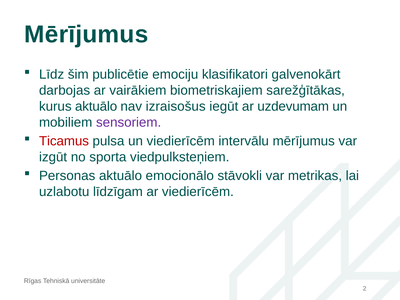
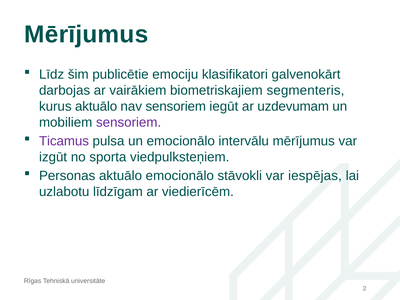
sarežģītākas: sarežģītākas -> segmenteris (305, 91)
nav izraisošus: izraisošus -> sensoriem (176, 107)
Ticamus colour: red -> purple (64, 141)
un viedierīcēm: viedierīcēm -> emocionālo (181, 141)
metrikas: metrikas -> iespējas (315, 176)
